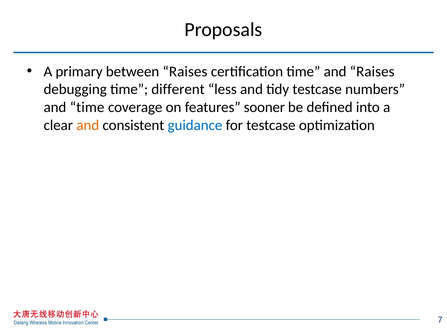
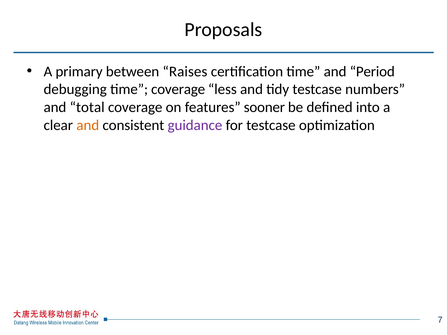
and Raises: Raises -> Period (372, 72)
time different: different -> coverage (178, 89)
and time: time -> total (87, 107)
guidance colour: blue -> purple (195, 125)
